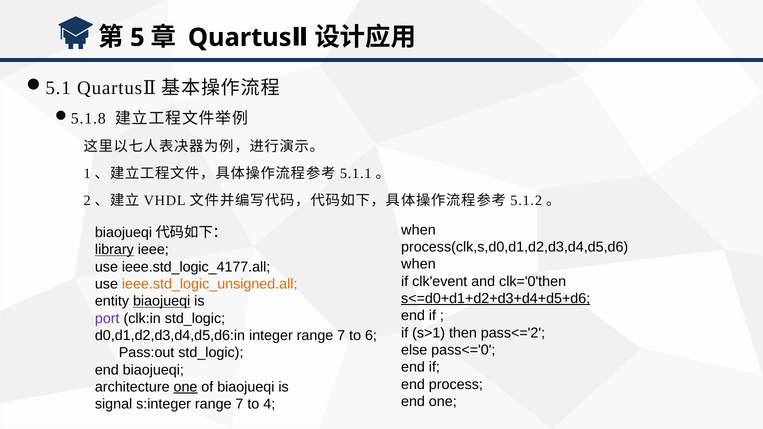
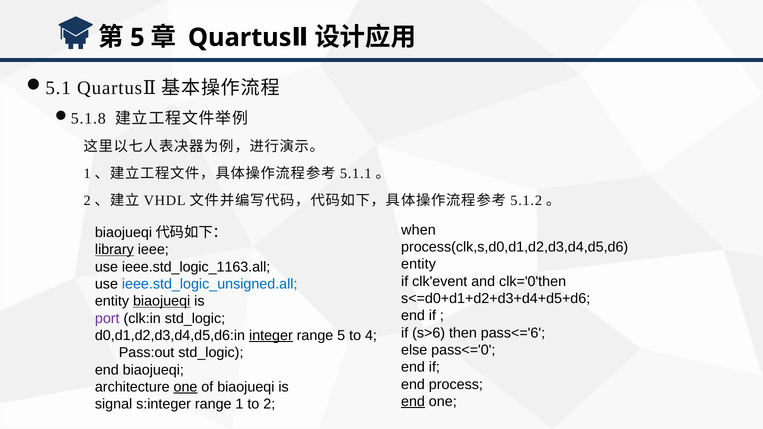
when: when -> entity (419, 264)
ieee.std_logic_4177.all: ieee.std_logic_4177.all -> ieee.std_logic_1163.all (196, 267)
ieee.std_logic_unsigned.all colour: orange -> blue (210, 284)
s<=d0+d1+d2+d3+d4+d5+d6 underline: present -> none (496, 299)
s>1: s>1 -> s>6 (429, 333)
pass<='2: pass<='2 -> pass<='6 (513, 333)
integer underline: none -> present (271, 336)
7: 7 -> 5 (341, 336)
6: 6 -> 4 (371, 336)
end underline: none -> present (413, 402)
s:integer range 7: 7 -> 1 (239, 404)
to 4: 4 -> 2 (269, 404)
